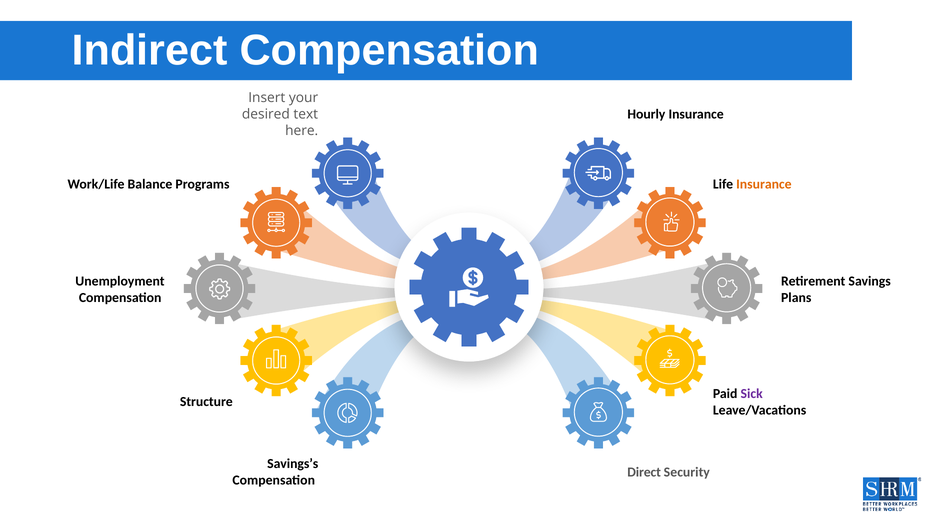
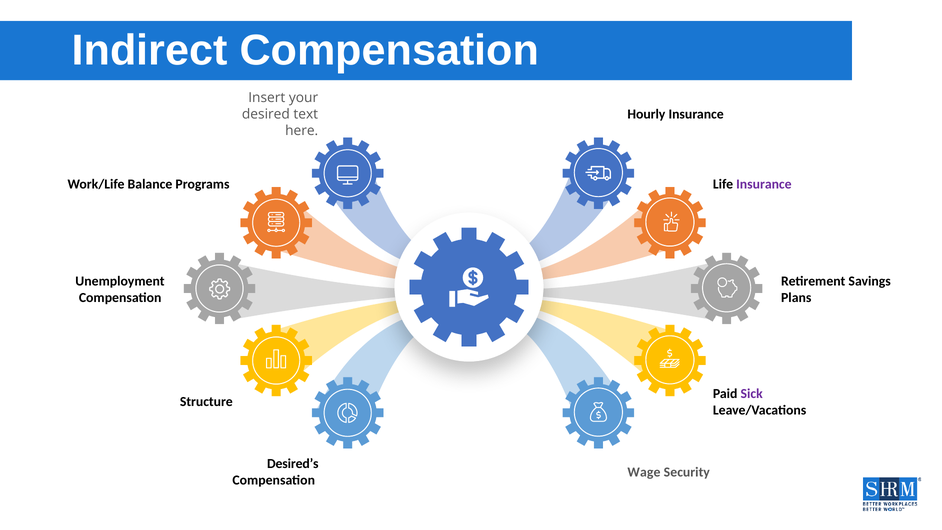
Insurance colour: orange -> purple (764, 184)
Savings’s: Savings’s -> Desired’s (293, 464)
Direct: Direct -> Wage (644, 472)
